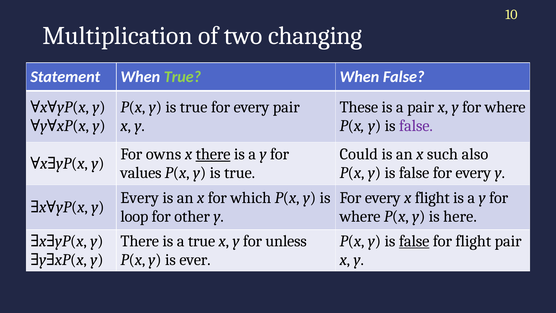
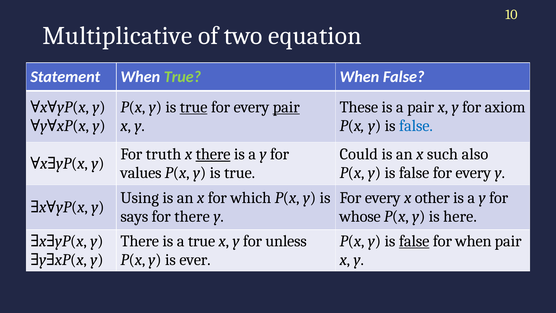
Multiplication: Multiplication -> Multiplicative (117, 36)
changing: changing -> equation (315, 36)
true underline: none -> present (194, 107)
pair underline: none -> present (286, 107)
x y for where: where -> axiom (505, 107)
false colour: purple -> blue (416, 126)
owns: owns -> truth (164, 154)
Every: Every -> Using (140, 198)
x flight: flight -> other (432, 198)
loop: loop -> says (134, 216)
for other: other -> there (192, 216)
where: where -> whose (360, 216)
for flight: flight -> when (473, 241)
